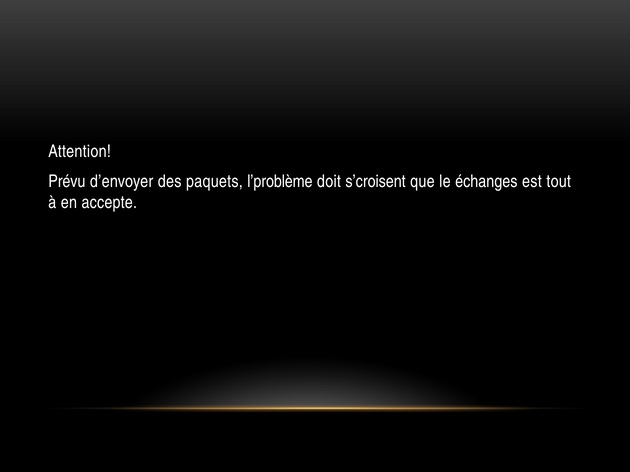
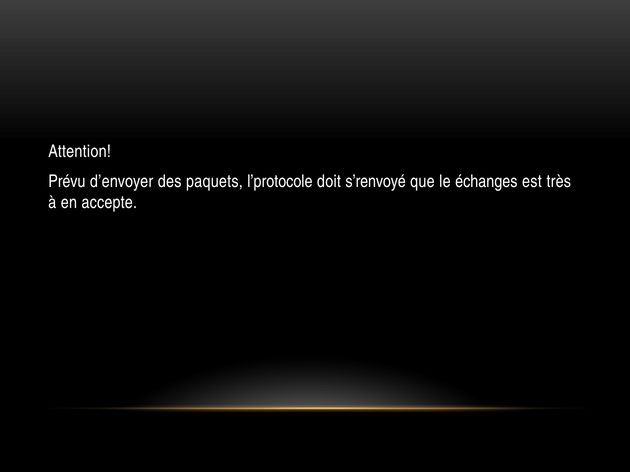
l’problème: l’problème -> l’protocole (280, 182)
s’croisent: s’croisent -> s’renvoyé (376, 182)
tout: tout -> très (559, 182)
